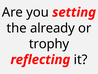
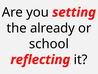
trophy: trophy -> school (49, 44)
